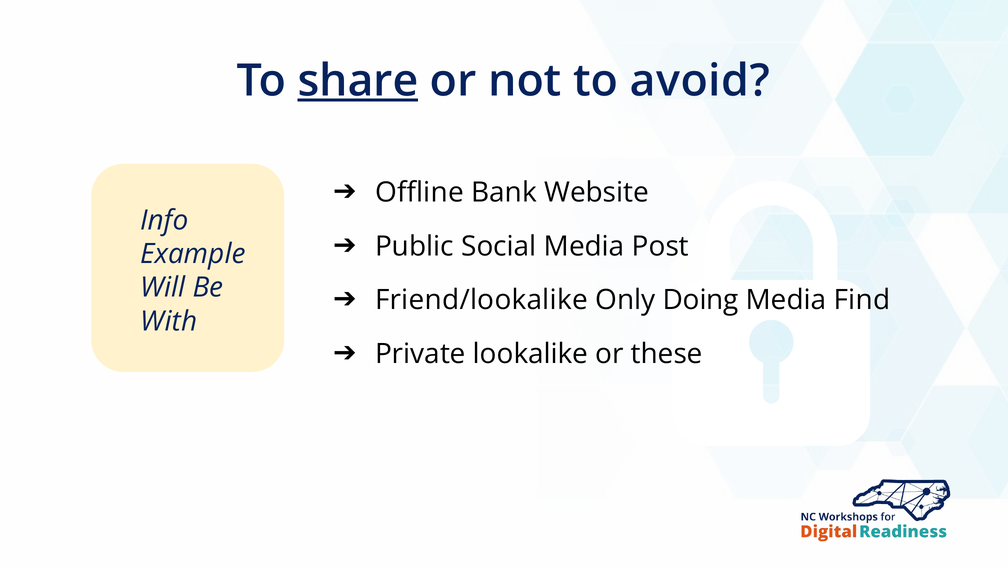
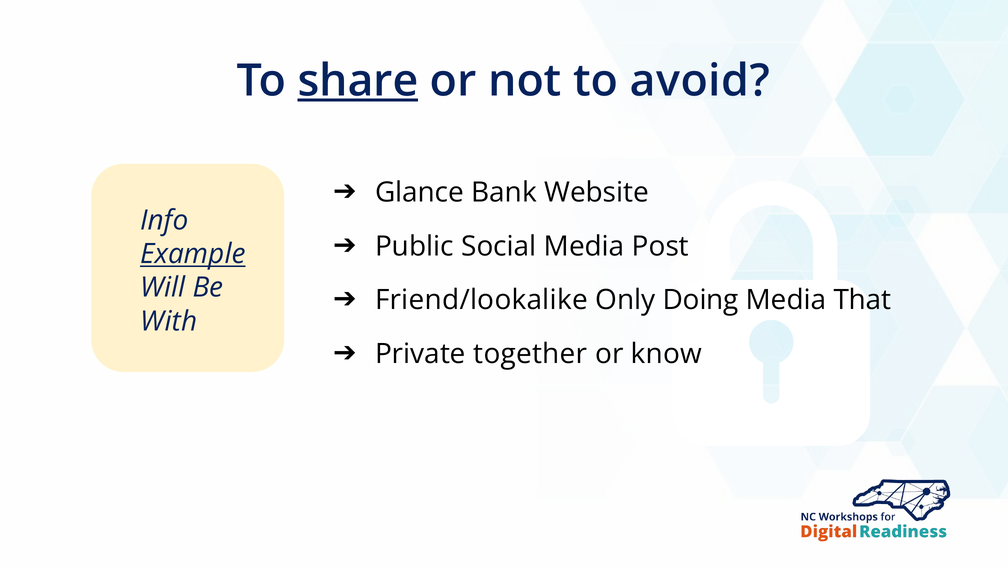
Offline: Offline -> Glance (420, 193)
Example underline: none -> present (193, 254)
Find: Find -> That (862, 300)
lookalike: lookalike -> together (530, 354)
these: these -> know (667, 354)
